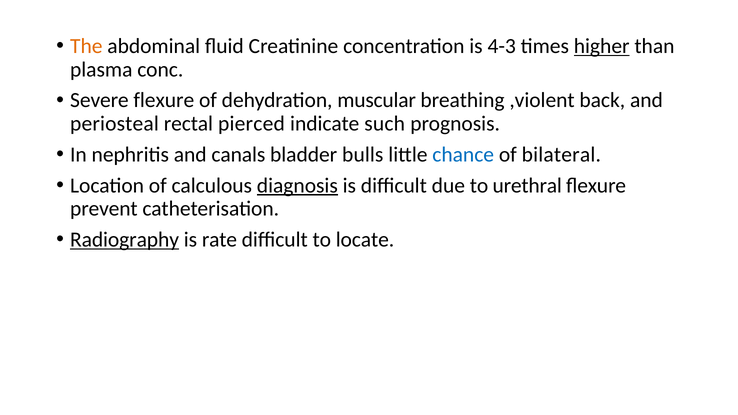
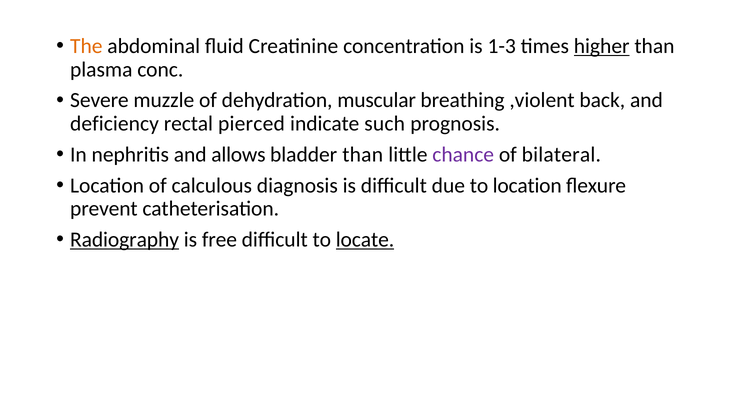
4-3: 4-3 -> 1-3 (502, 46)
Severe flexure: flexure -> muzzle (164, 100)
periosteal: periosteal -> deficiency (115, 124)
canals: canals -> allows (238, 155)
bladder bulls: bulls -> than (363, 155)
chance colour: blue -> purple (463, 155)
diagnosis underline: present -> none (297, 186)
to urethral: urethral -> location (527, 186)
rate: rate -> free (219, 240)
locate underline: none -> present (365, 240)
